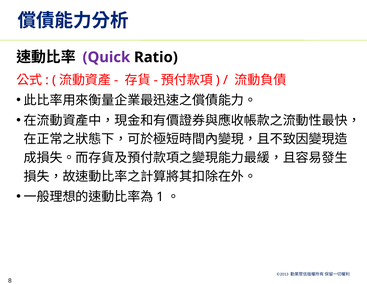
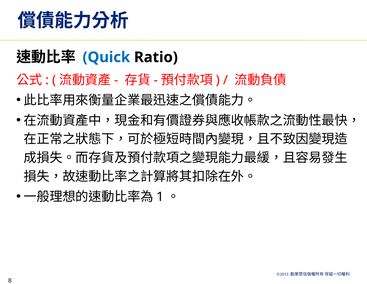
Quick colour: purple -> blue (106, 57)
